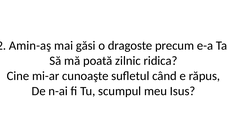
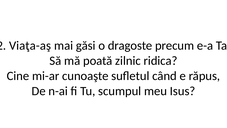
Amin-aş: Amin-aş -> Viaţa-aş (30, 45)
